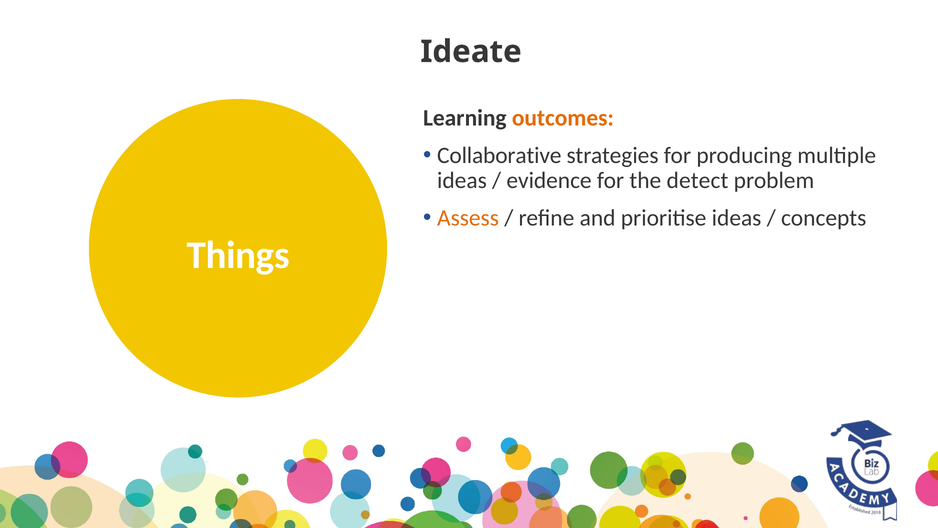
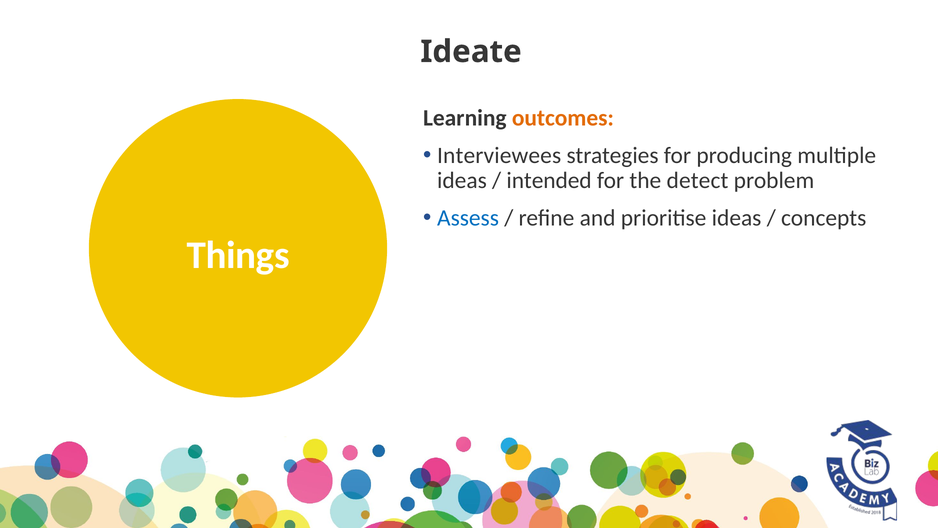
Collaborative: Collaborative -> Interviewees (499, 155)
evidence: evidence -> intended (549, 181)
Assess colour: orange -> blue (468, 218)
